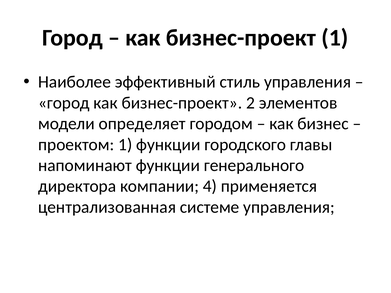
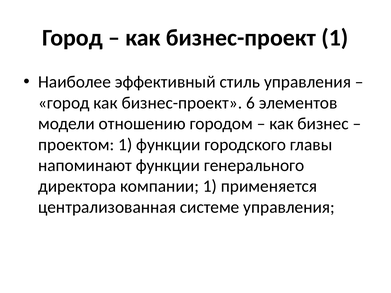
2: 2 -> 6 (251, 103)
определяет: определяет -> отношению (142, 124)
компании 4: 4 -> 1 (210, 186)
